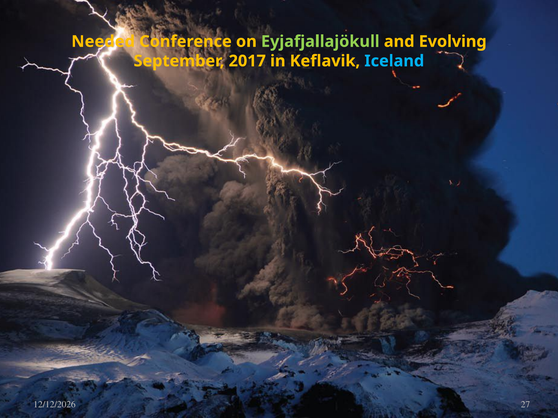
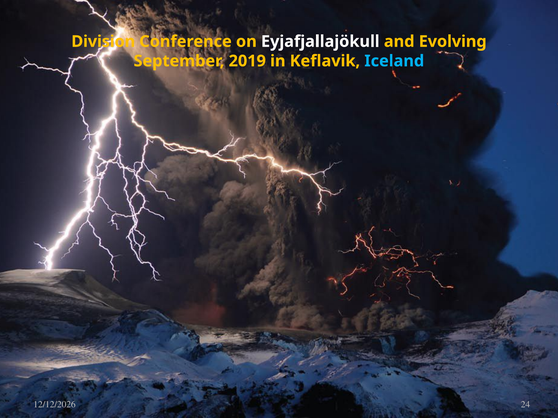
Needed: Needed -> Division (103, 42)
Eyjafjallajökull colour: light green -> white (320, 42)
2017: 2017 -> 2019 (247, 61)
27: 27 -> 24 (525, 405)
